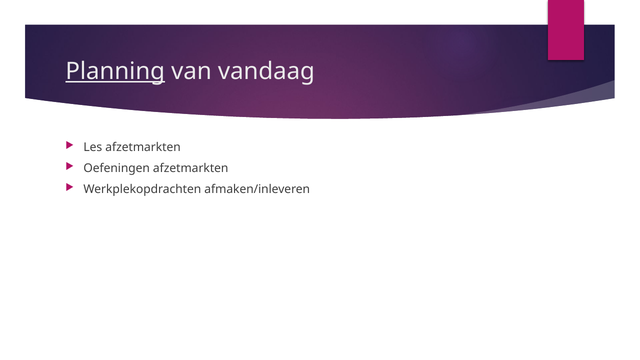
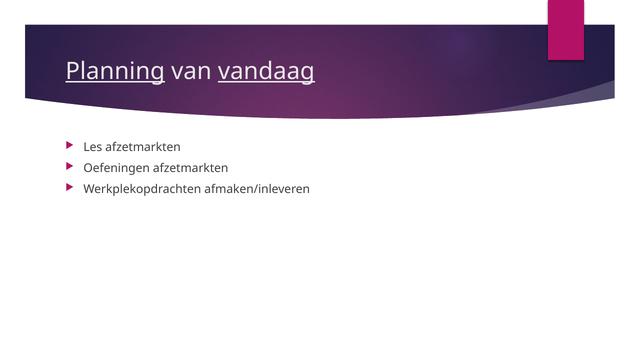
vandaag underline: none -> present (266, 71)
